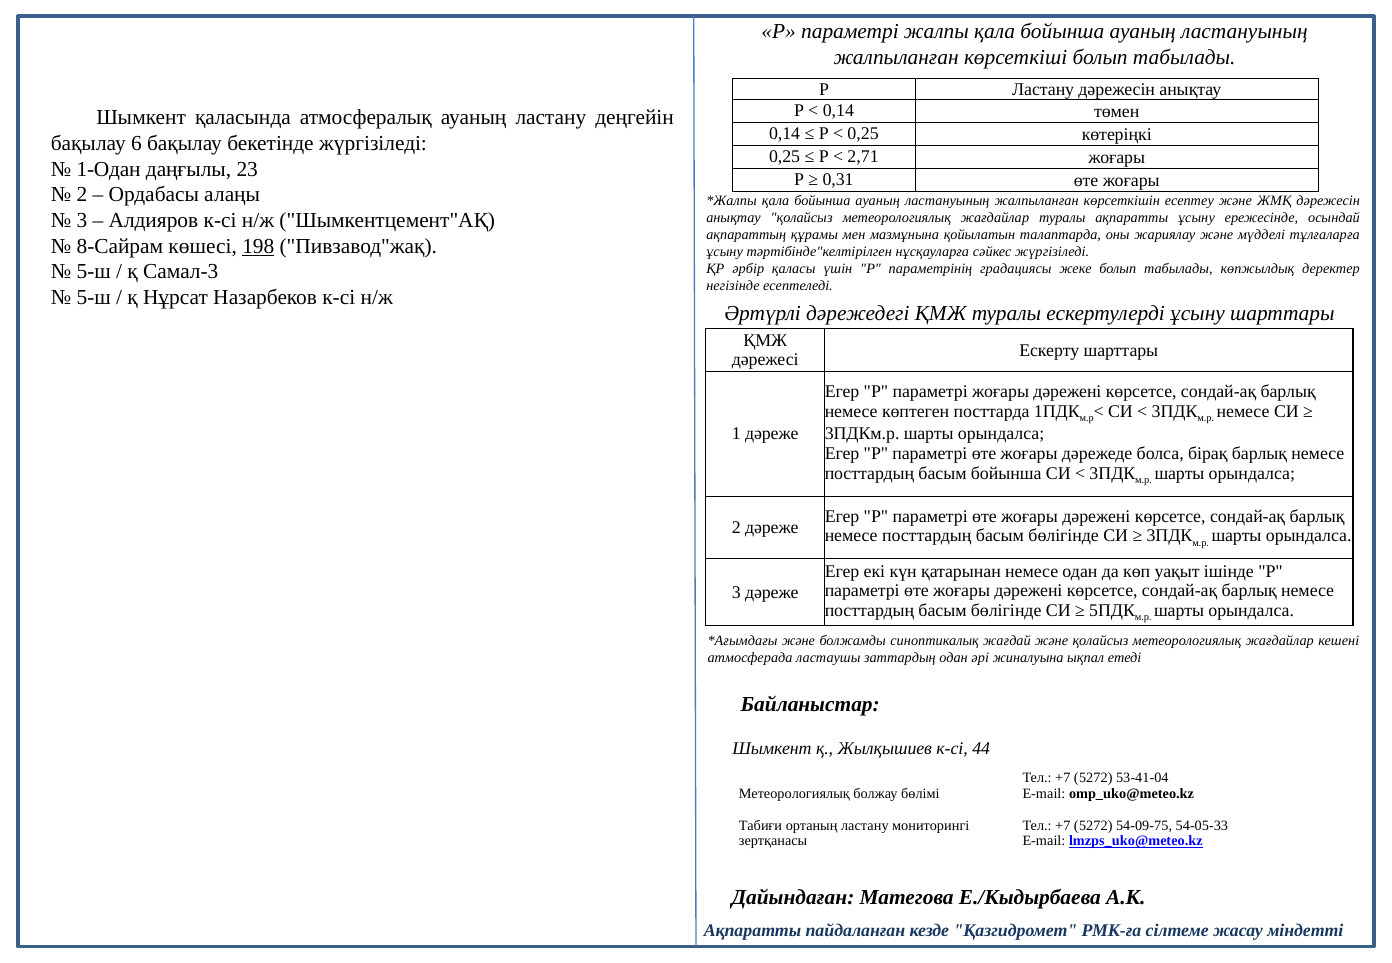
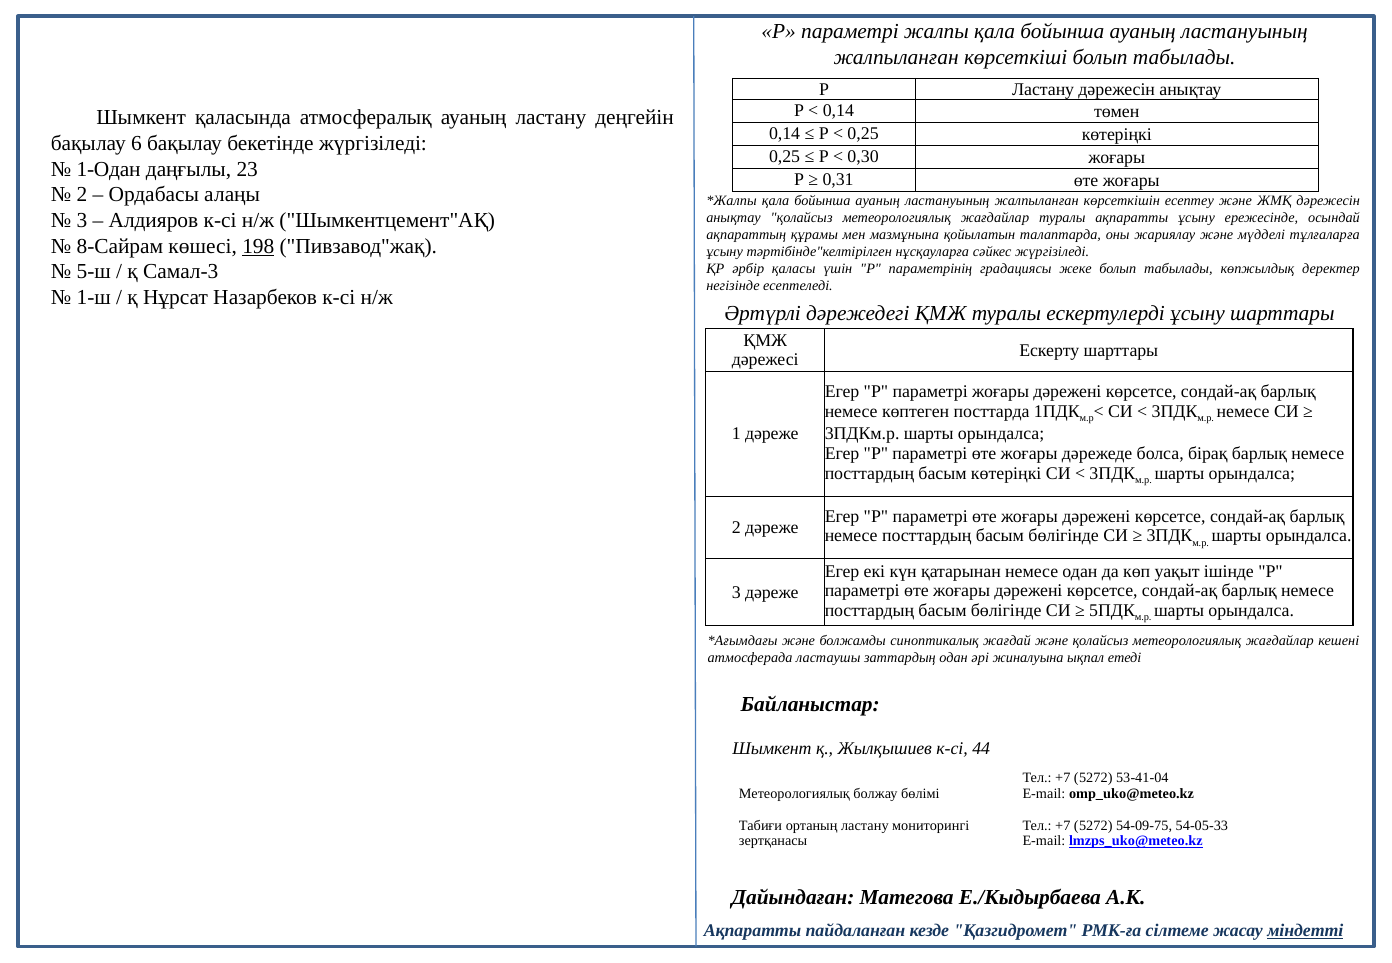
2,71: 2,71 -> 0,30 (863, 157)
5-ш: 5-ш -> 1-ш (94, 298)
басым бойынша: бойынша -> көтеріңкі (1006, 474)
міндетті underline: none -> present (1305, 932)
